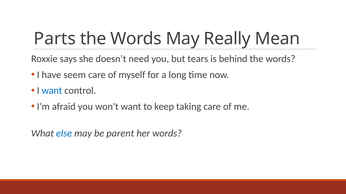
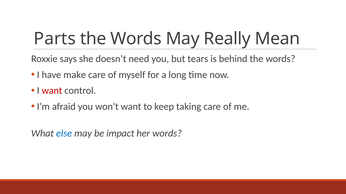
seem: seem -> make (75, 75)
want colour: blue -> red (52, 91)
parent: parent -> impact (120, 134)
